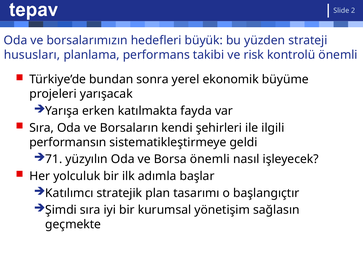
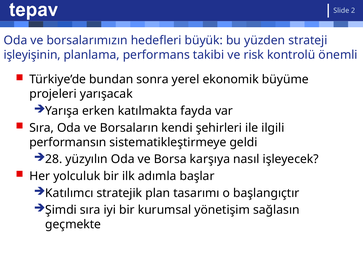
hususları: hususları -> işleyişinin (32, 55)
71: 71 -> 28 (54, 159)
Borsa önemli: önemli -> karşıya (210, 159)
